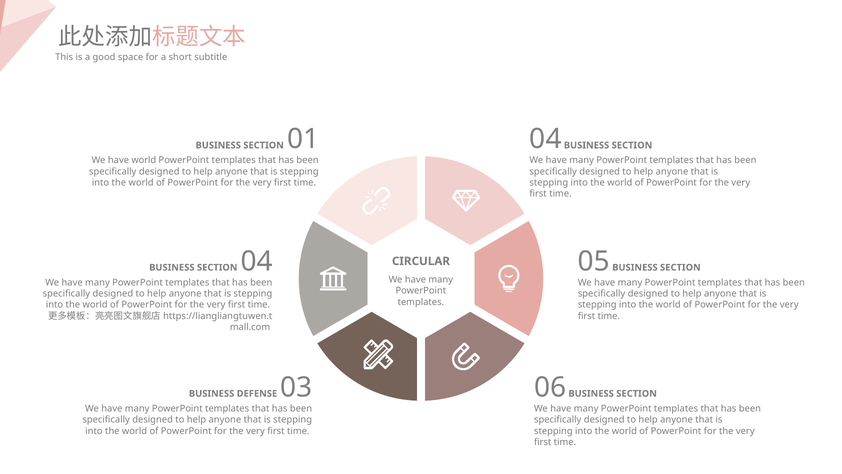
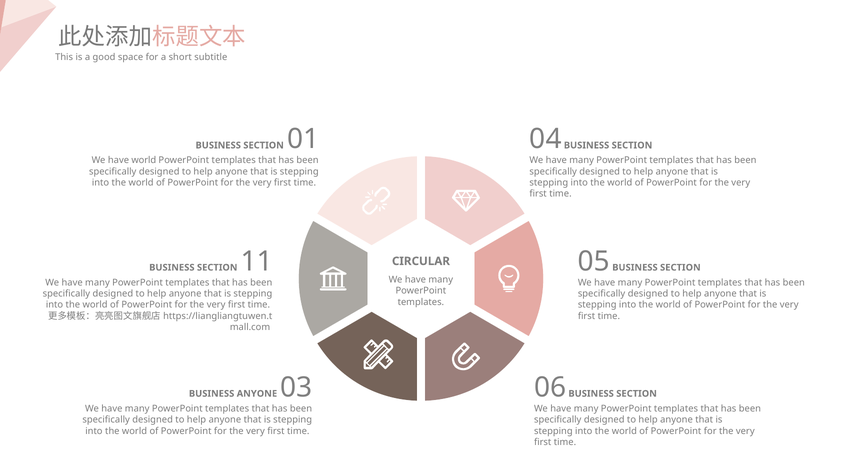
SECTION 04: 04 -> 11 (257, 261)
BUSINESS DEFENSE: DEFENSE -> ANYONE (257, 393)
